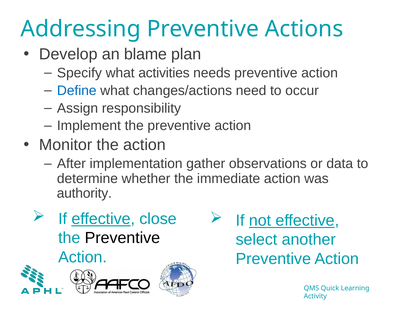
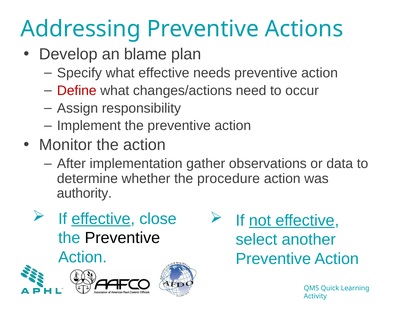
what activities: activities -> effective (164, 73)
Define colour: blue -> red (77, 90)
immediate: immediate -> procedure (229, 178)
